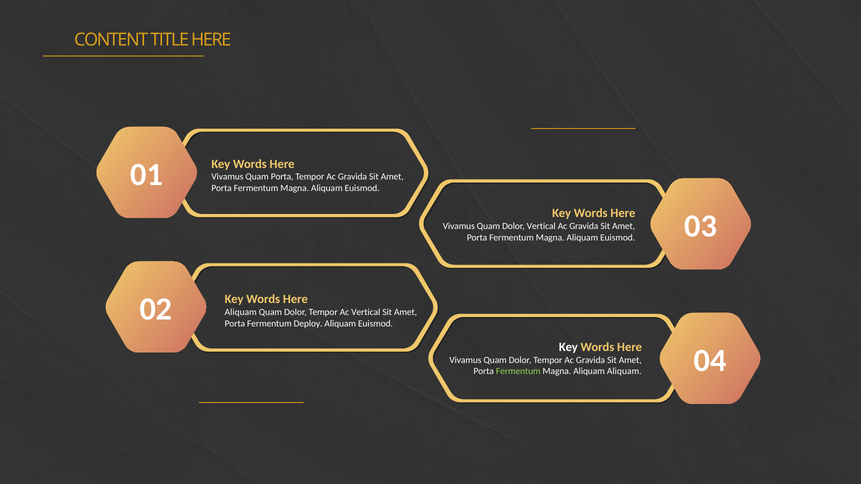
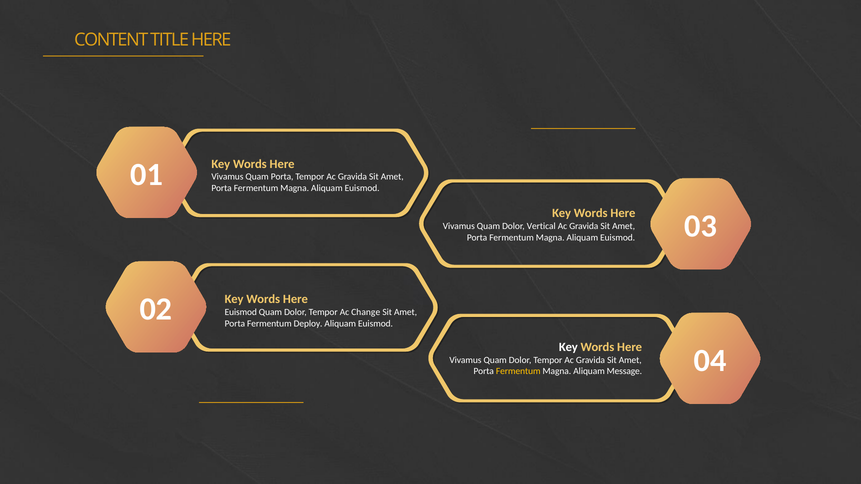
Aliquam: Aliquam -> Euismod (241, 312)
Ac Vertical: Vertical -> Change (366, 312)
Fermentum colour: light green -> yellow (518, 372)
Aliquam Aliquam: Aliquam -> Message (624, 372)
